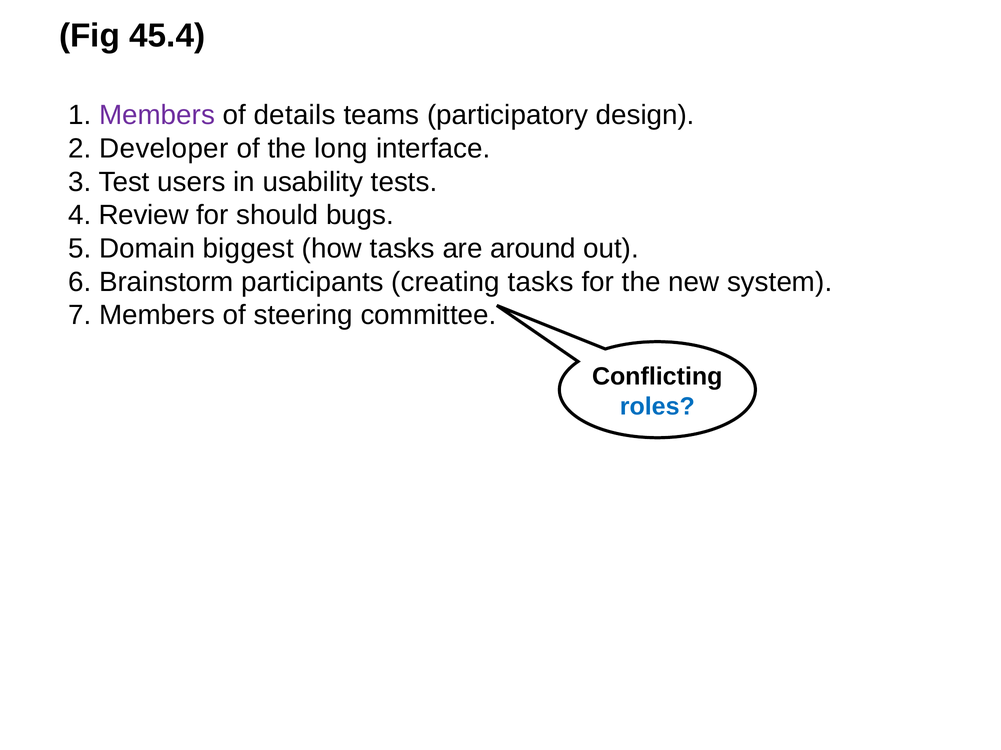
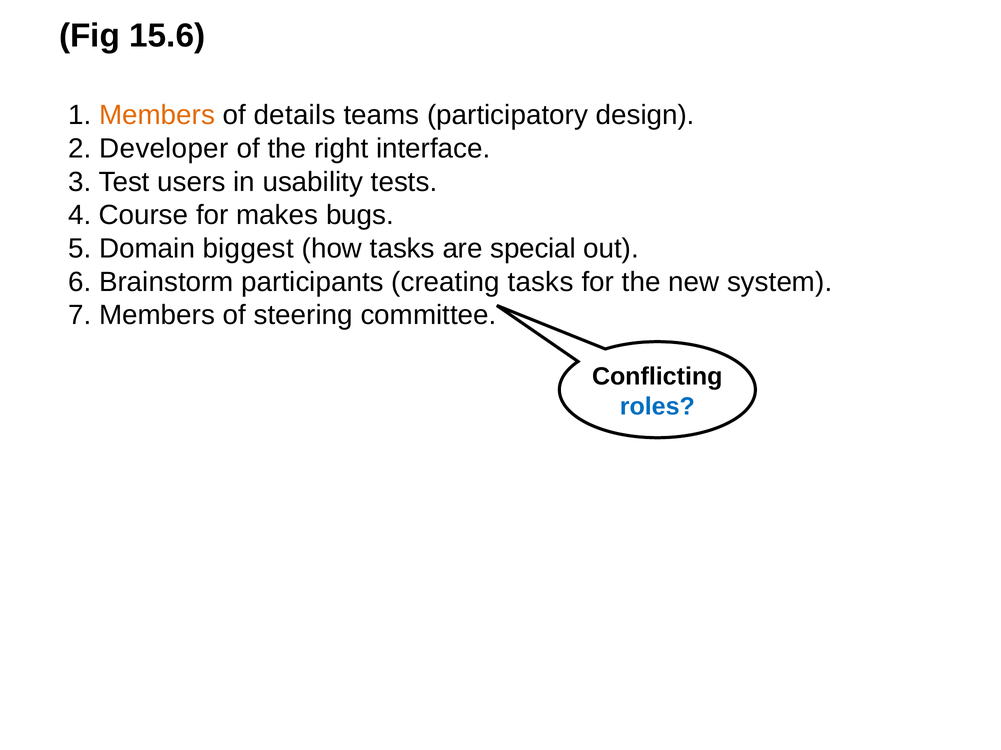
45.4: 45.4 -> 15.6 (167, 36)
Members colour: purple -> orange (157, 115)
long: long -> right (341, 149)
Review: Review -> Course (143, 215)
should: should -> makes (277, 215)
around: around -> special (533, 249)
